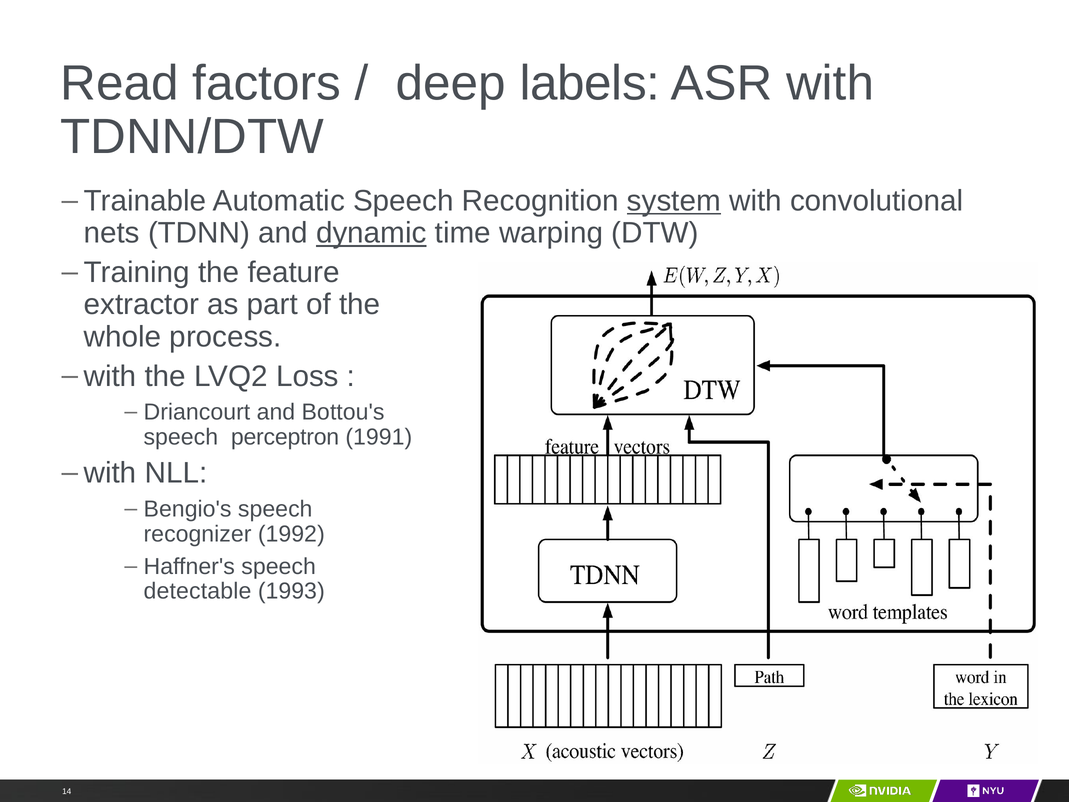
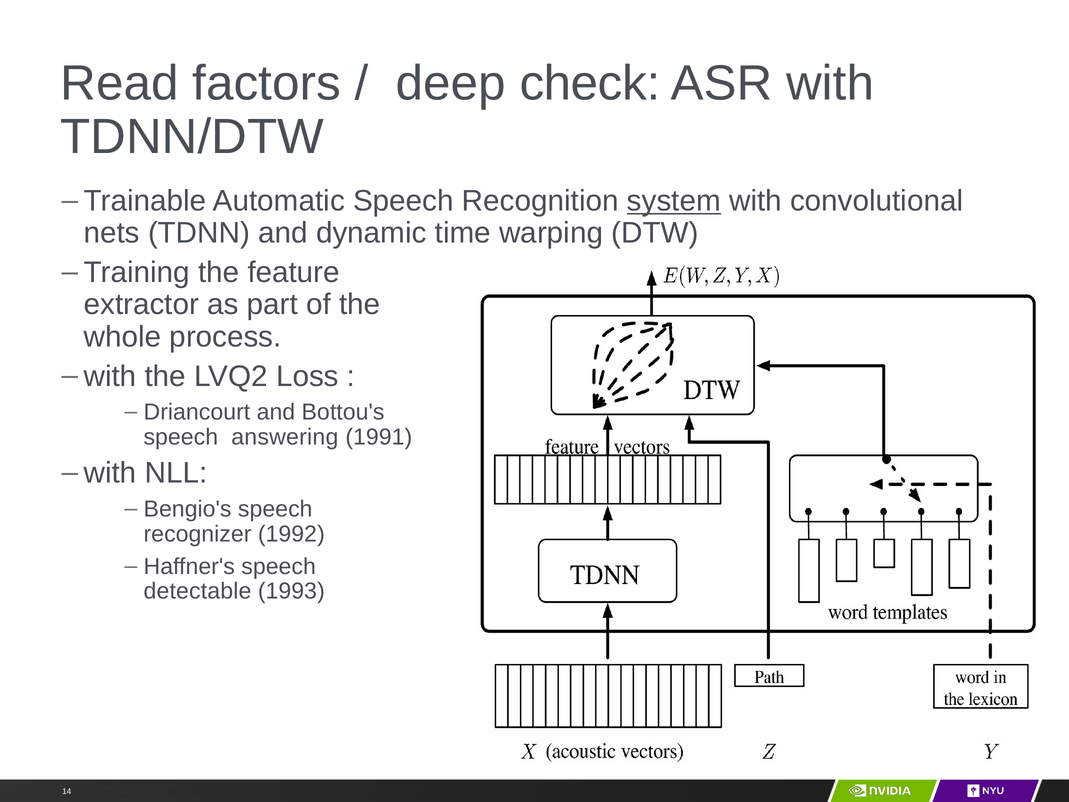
labels: labels -> check (590, 83)
dynamic underline: present -> none (371, 233)
perceptron: perceptron -> answering (285, 437)
